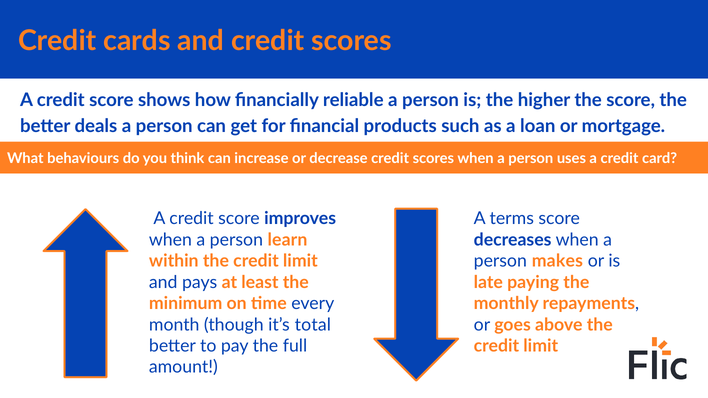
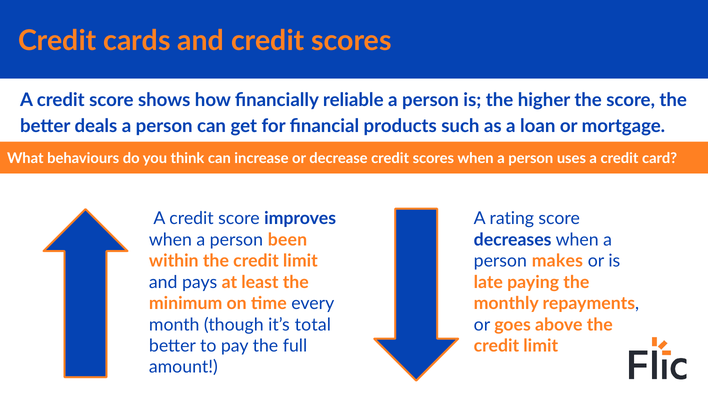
terms: terms -> rating (512, 219)
learn: learn -> been (287, 240)
